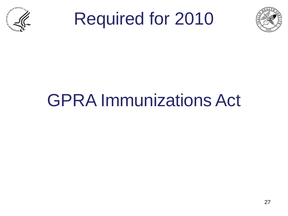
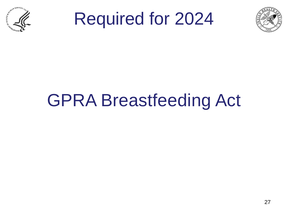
2010: 2010 -> 2024 (194, 19)
Immunizations: Immunizations -> Breastfeeding (156, 100)
